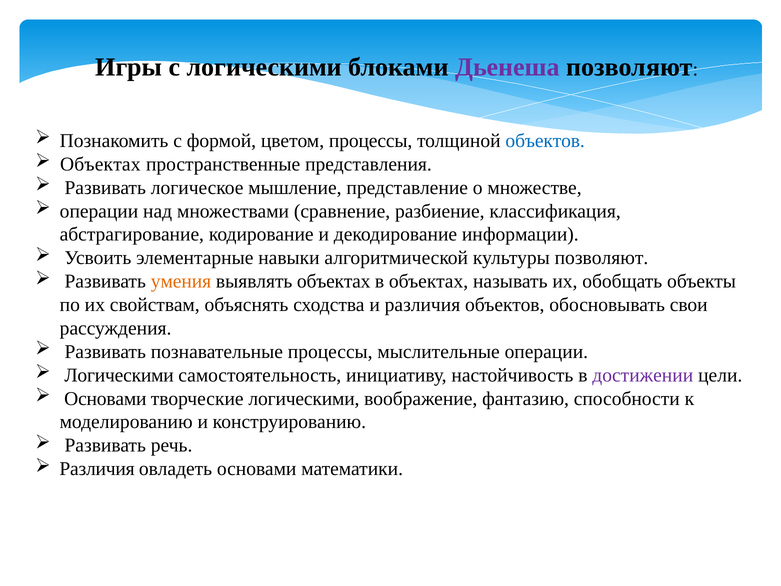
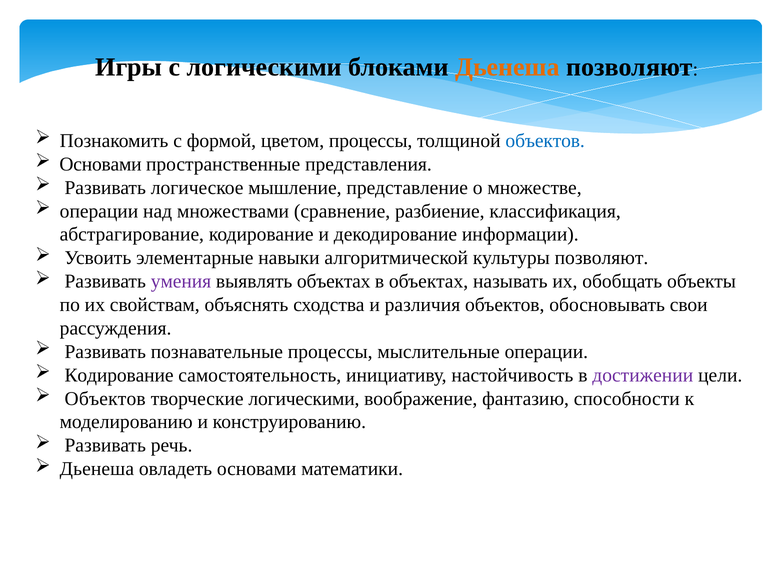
Дьенеша colour: purple -> orange (508, 67)
Объектах: Объектах -> Основами (101, 164)
умения colour: orange -> purple (181, 281)
Логическими: Логическими -> Кодирование (119, 375)
Основами: Основами -> Объектов (105, 398)
Различия: Различия -> Дьенеша (97, 469)
